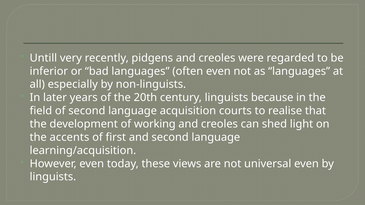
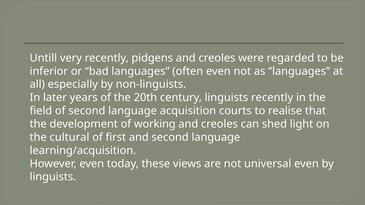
linguists because: because -> recently (272, 98)
accents: accents -> cultural (69, 137)
